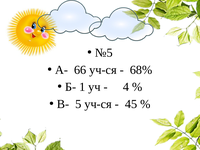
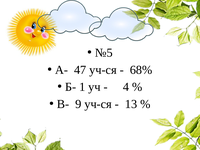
66: 66 -> 47 (80, 70)
5: 5 -> 9 (78, 104)
45: 45 -> 13 (131, 104)
